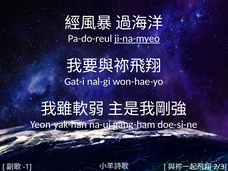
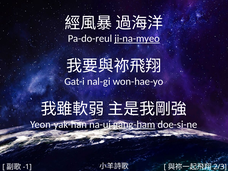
gang-ham underline: none -> present (134, 124)
